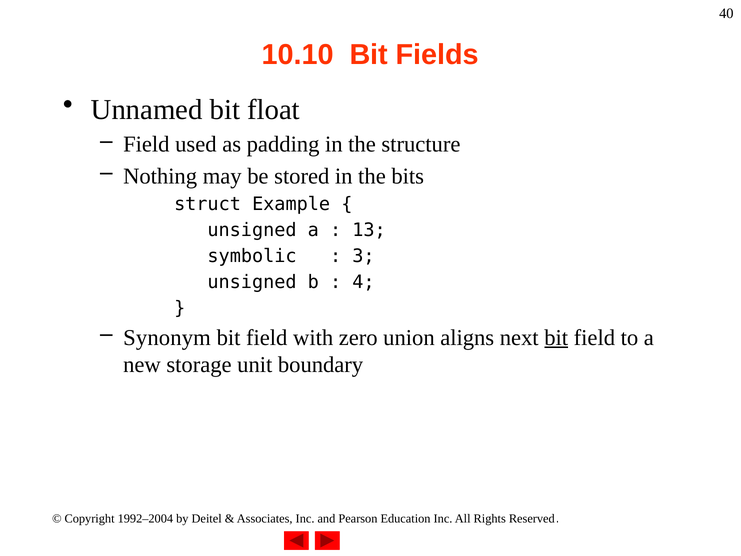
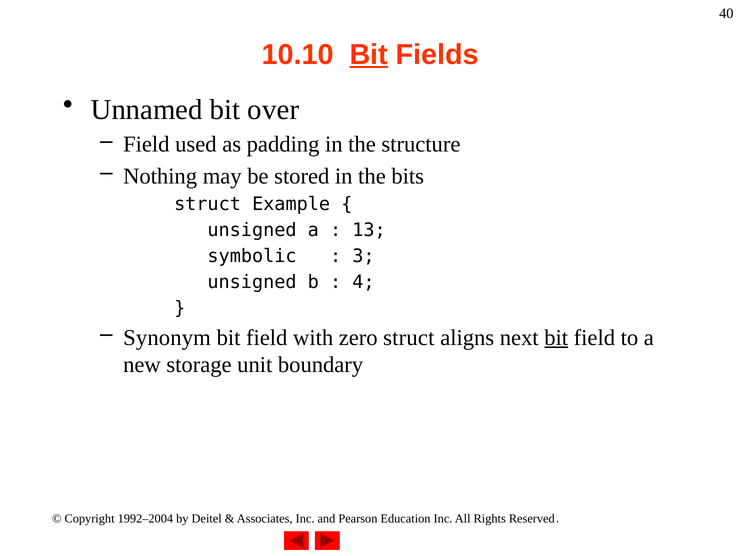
Bit underline: none -> present (369, 54)
float: float -> over (273, 109)
zero union: union -> struct (409, 337)
